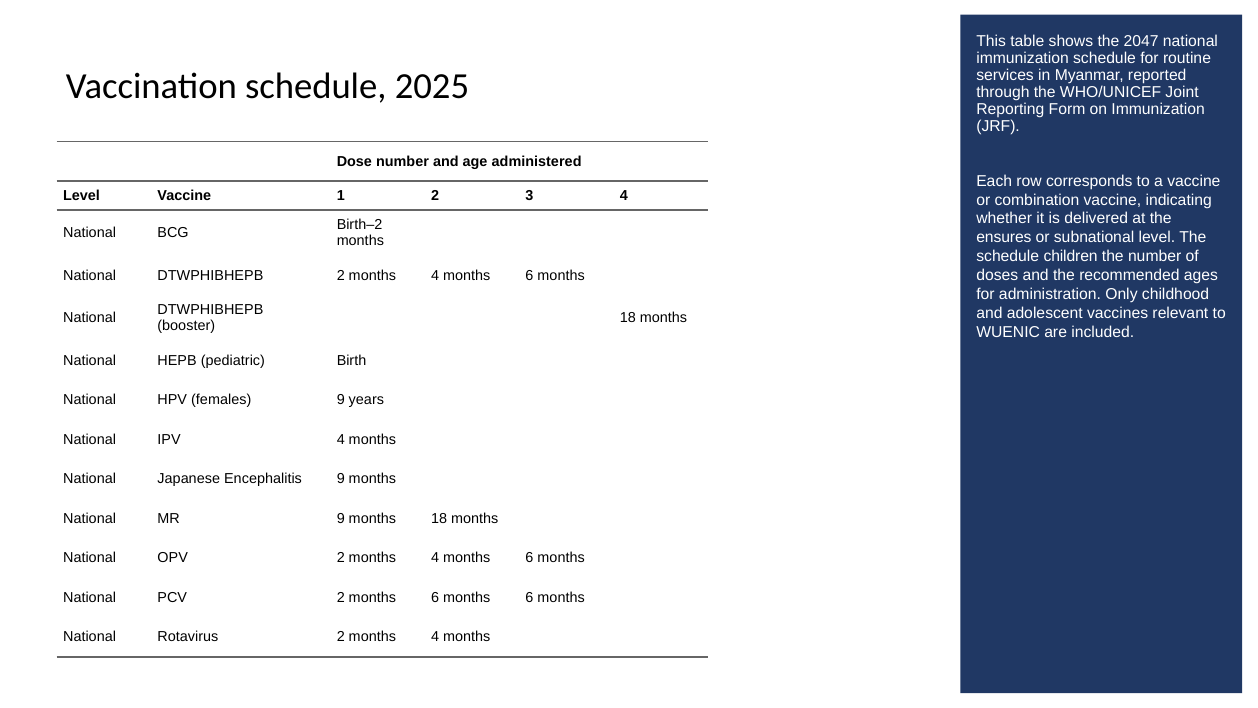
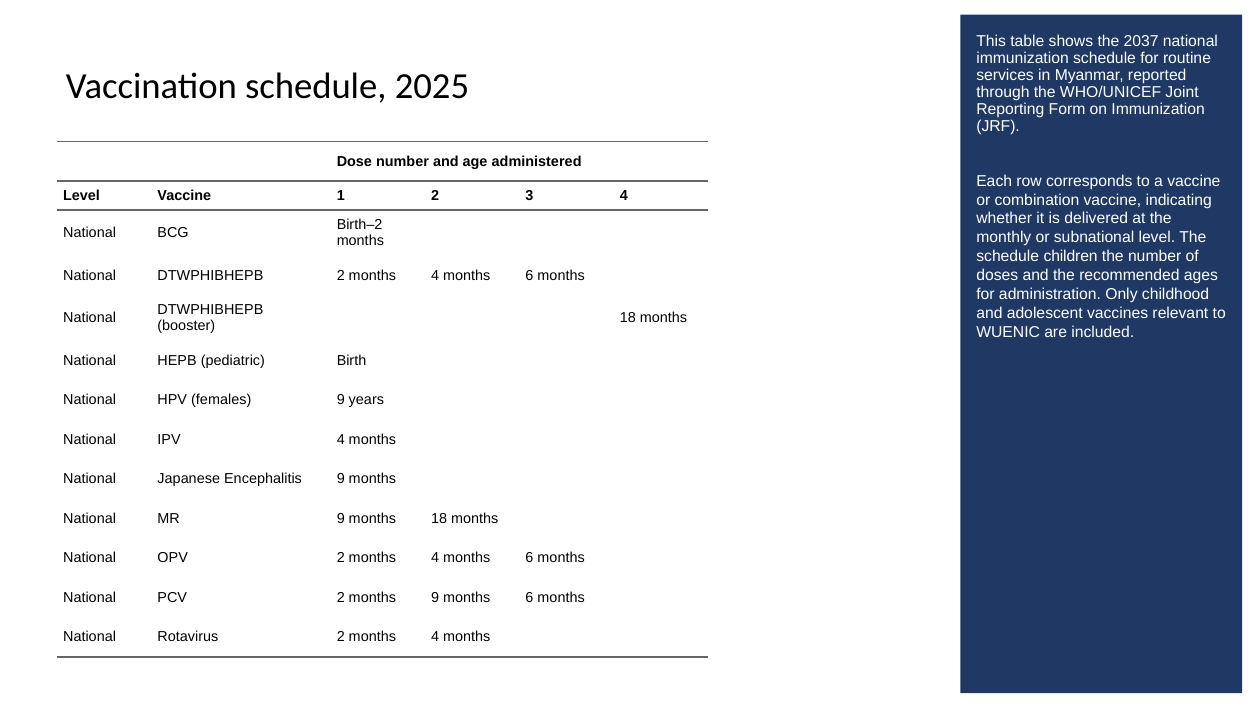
2047: 2047 -> 2037 (1141, 41)
ensures: ensures -> monthly (1004, 237)
2 months 6: 6 -> 9 (435, 597)
